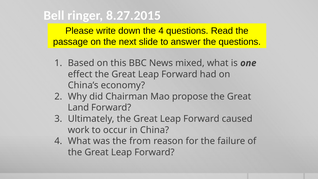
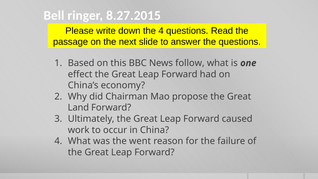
mixed: mixed -> follow (190, 63)
from: from -> went (140, 141)
